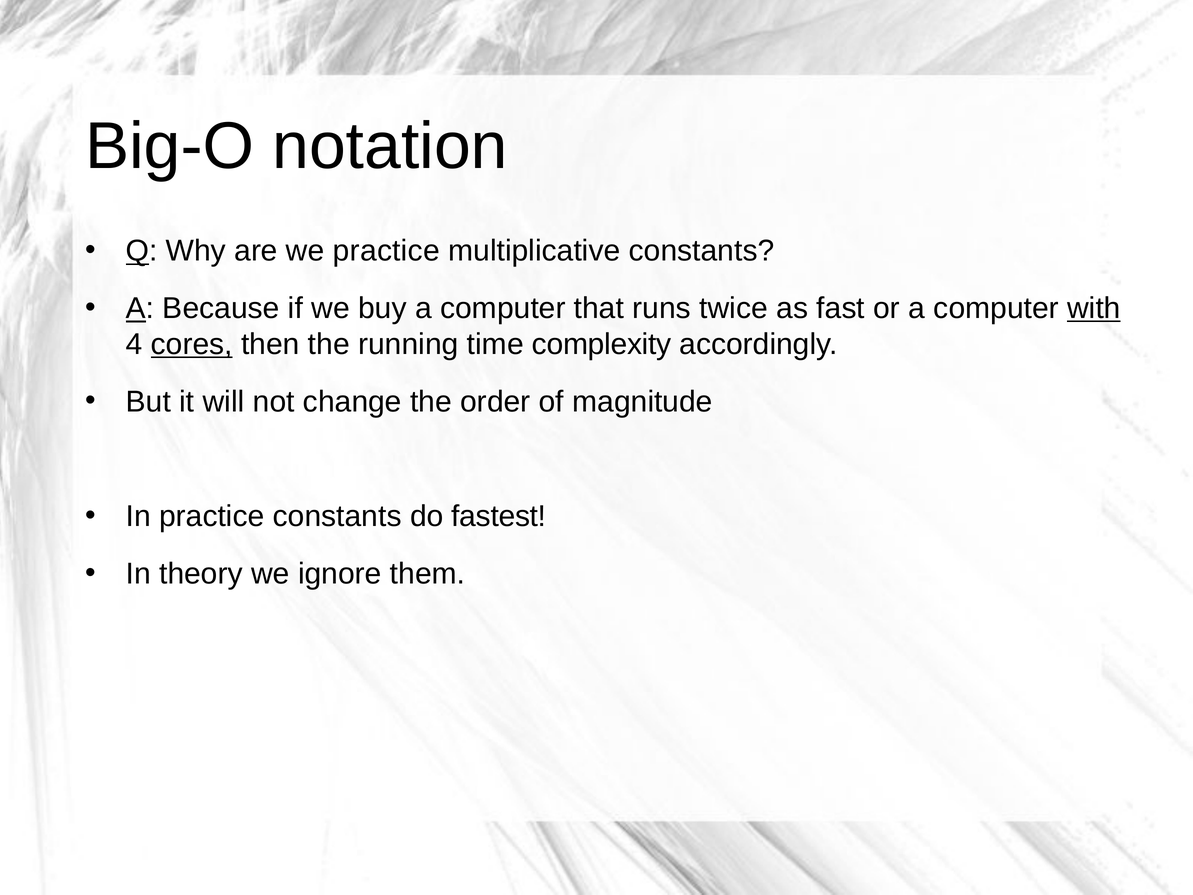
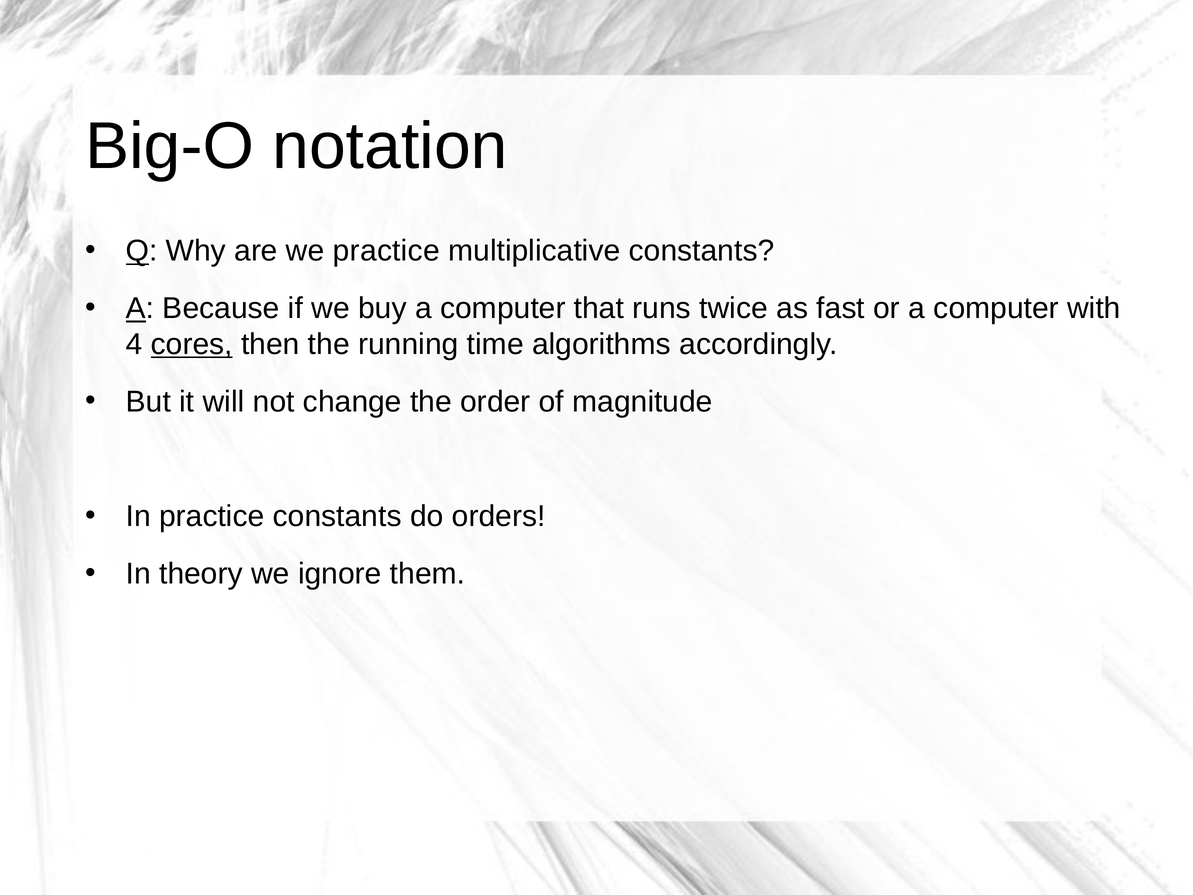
with underline: present -> none (1094, 308)
complexity: complexity -> algorithms (601, 344)
fastest: fastest -> orders (499, 516)
